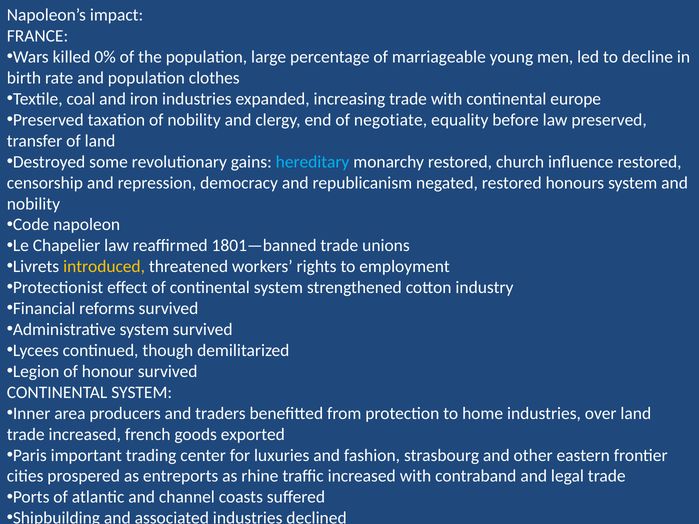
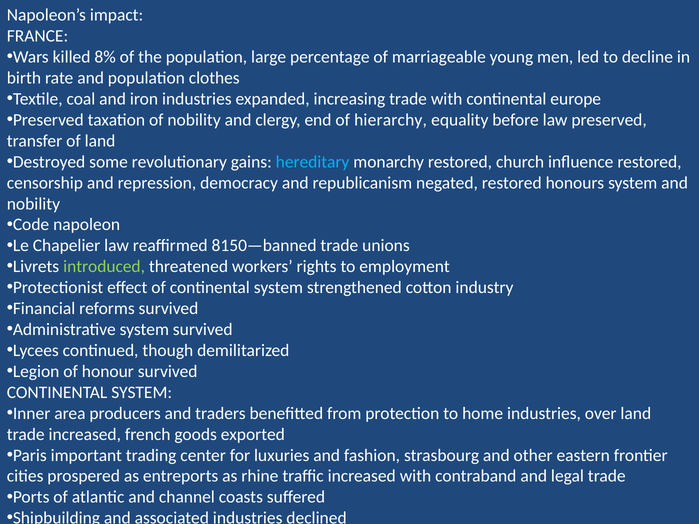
0%: 0% -> 8% (105, 57)
negotiate: negotiate -> hierarchy (391, 120)
1801—banned: 1801—banned -> 8150—banned (264, 246)
introduced colour: yellow -> light green (104, 267)
